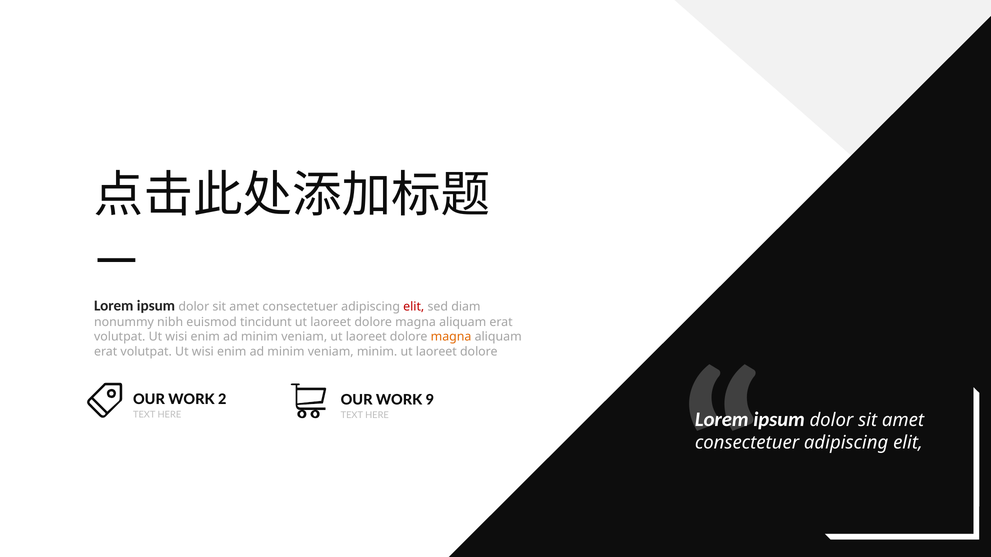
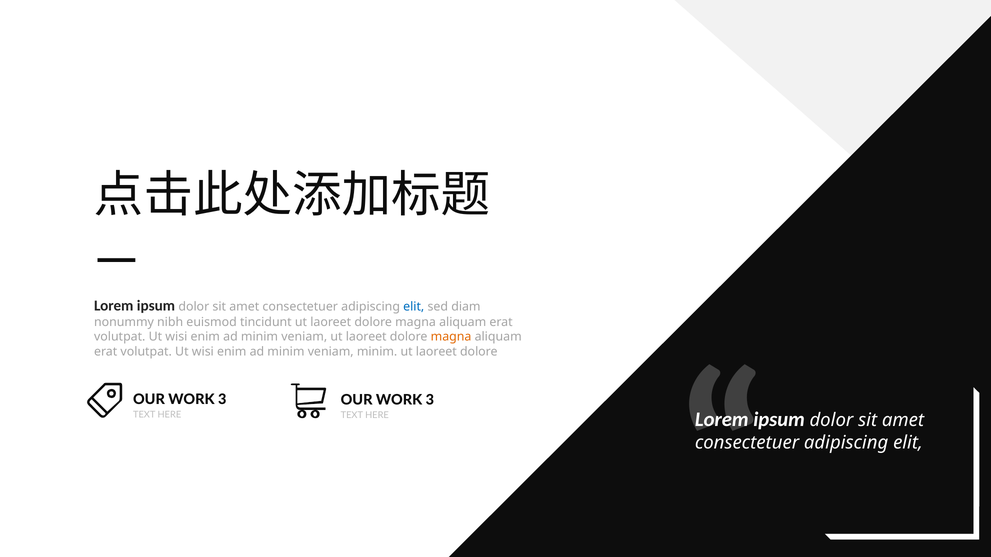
elit colour: red -> blue (414, 307)
2: 2 -> 3 (222, 400)
9: 9 -> 3 (430, 400)
